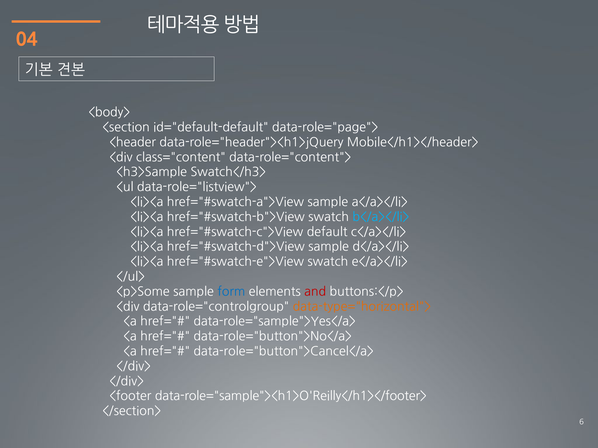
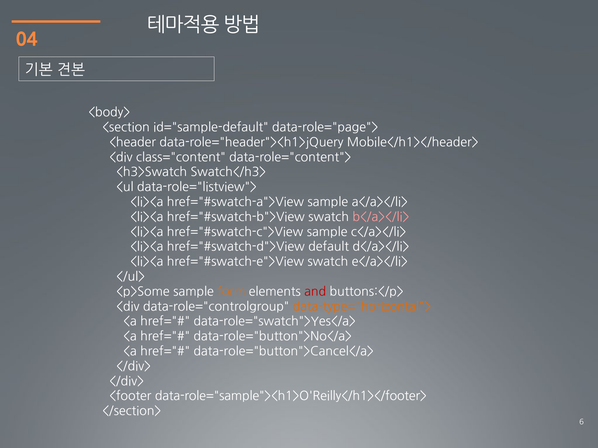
id="default-default: id="default-default -> id="sample-default (211, 128)
<h3>Sample: <h3>Sample -> <h3>Swatch (152, 172)
b</a></li> colour: light blue -> pink (381, 217)
default: default -> sample (327, 232)
sample: sample -> default (329, 247)
form colour: blue -> orange (231, 292)
data-role="sample">Yes</a>: data-role="sample">Yes</a> -> data-role="swatch">Yes</a> (275, 322)
